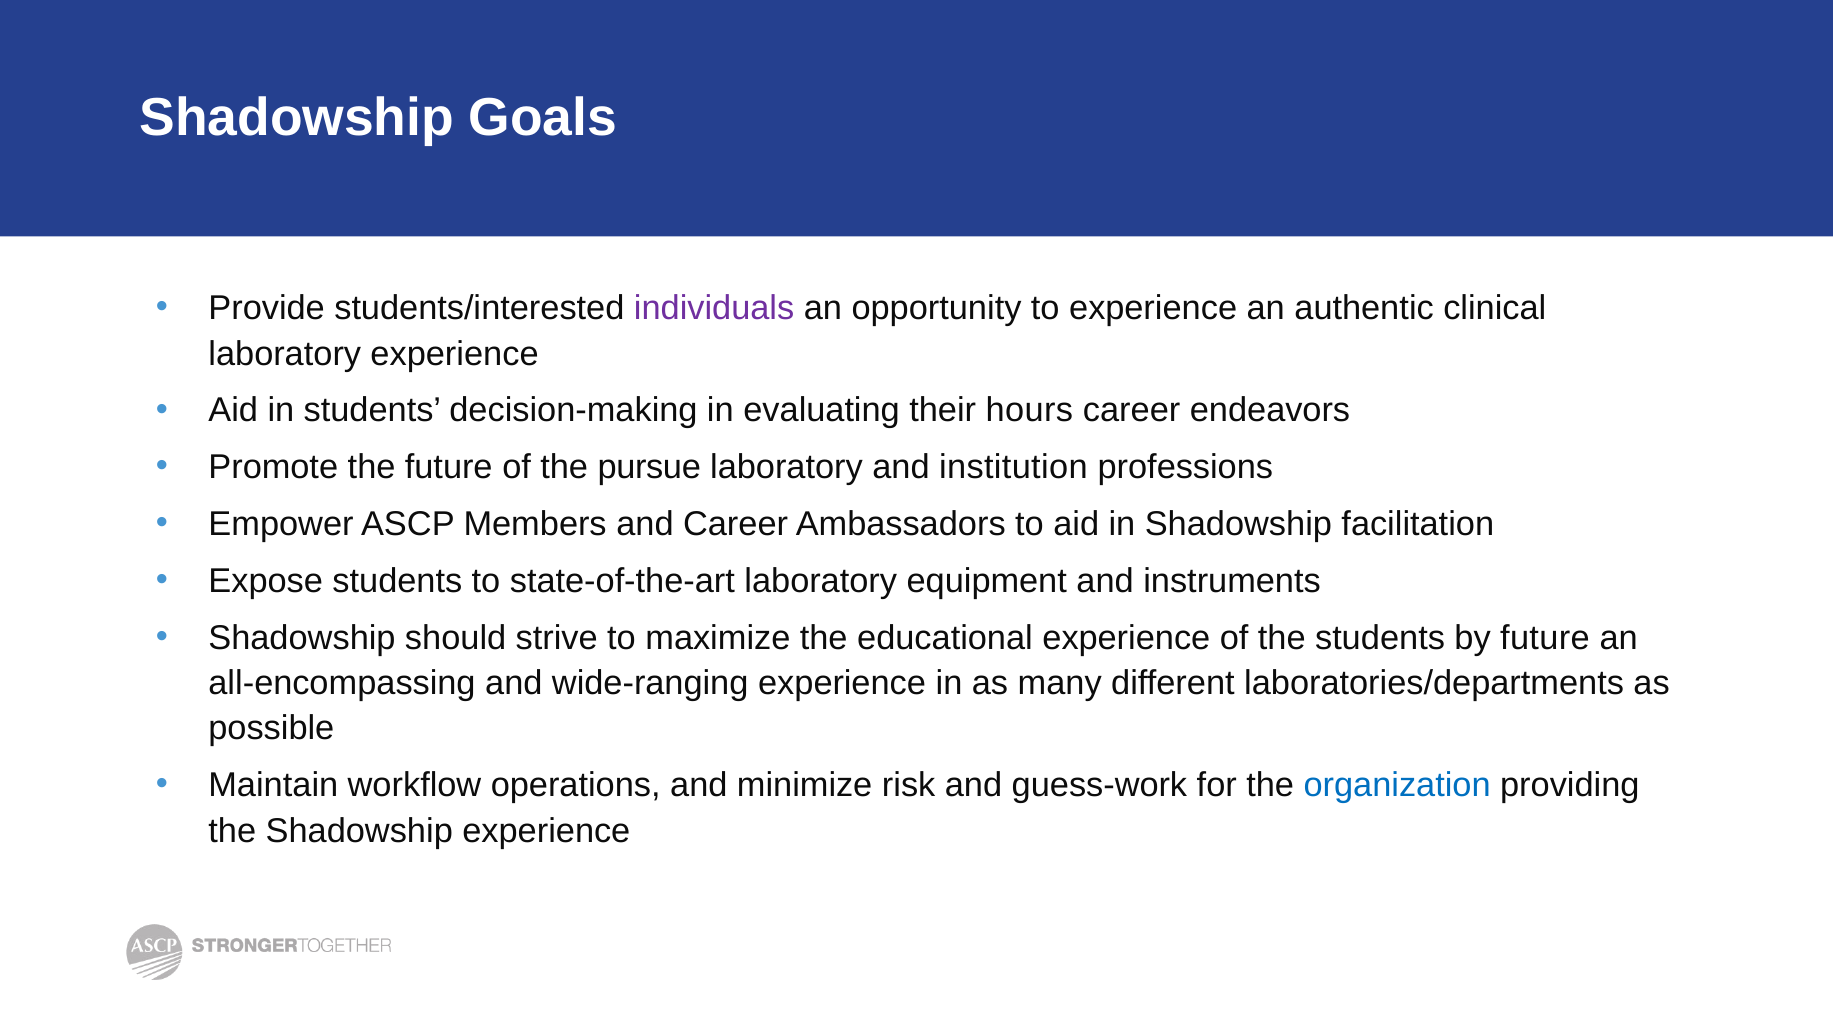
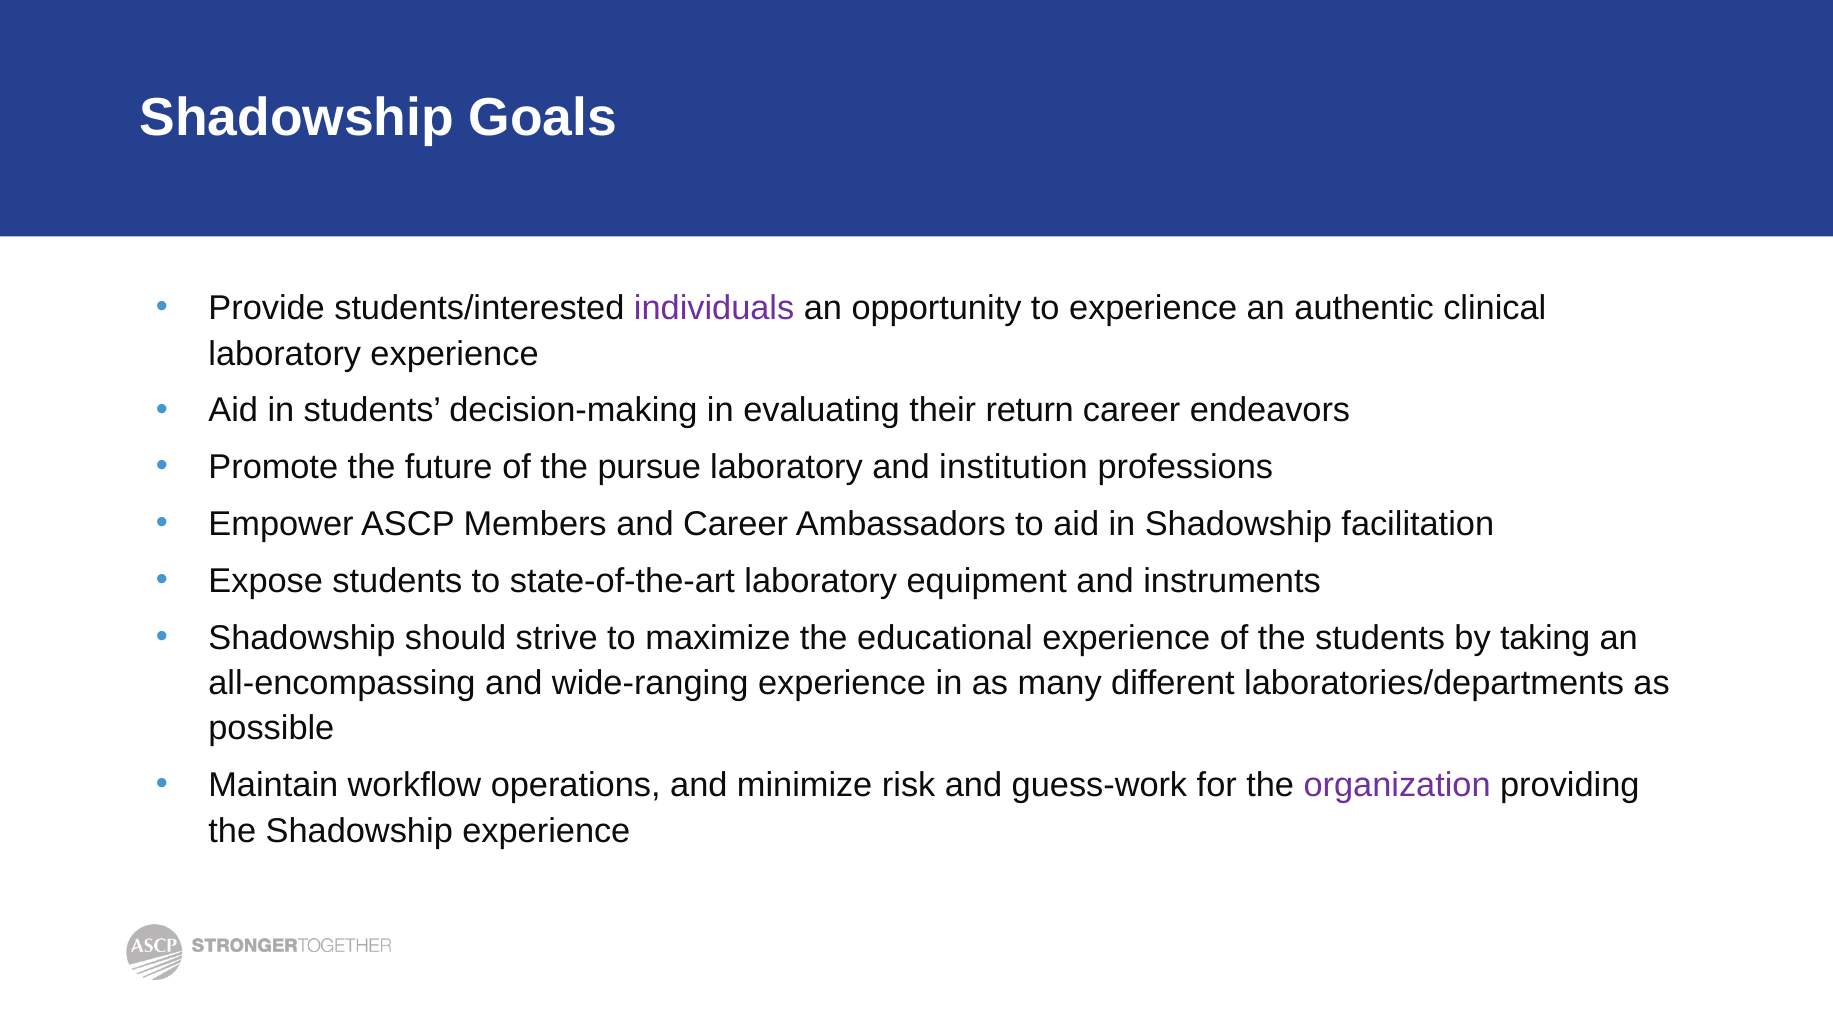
hours: hours -> return (1030, 411)
by future: future -> taking (1545, 638)
organization colour: blue -> purple (1397, 786)
